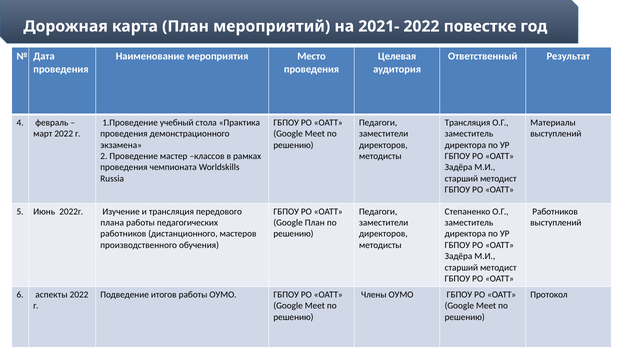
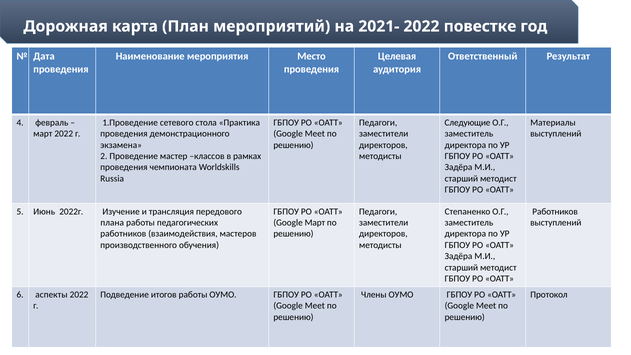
учебный: учебный -> сетевого (177, 123)
Трансляция: Трансляция -> Следующие (468, 123)
Google План: План -> Март (315, 223)
дистанционного: дистанционного -> взаимодействия (183, 234)
